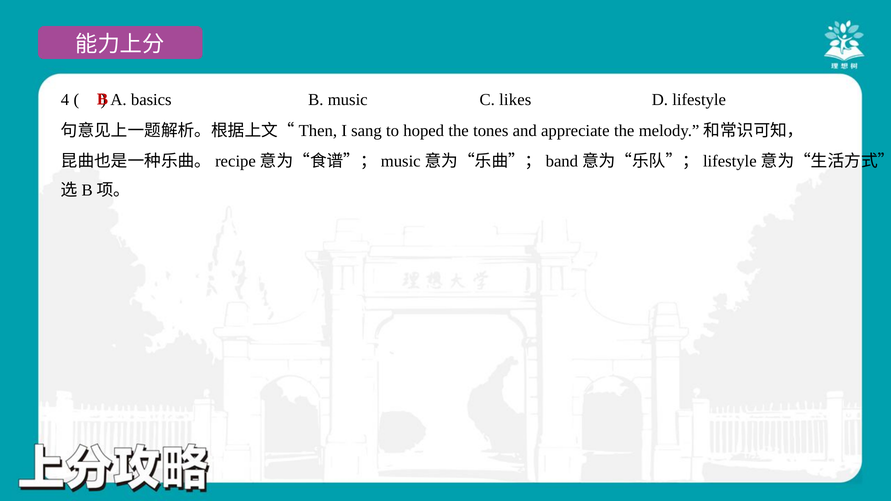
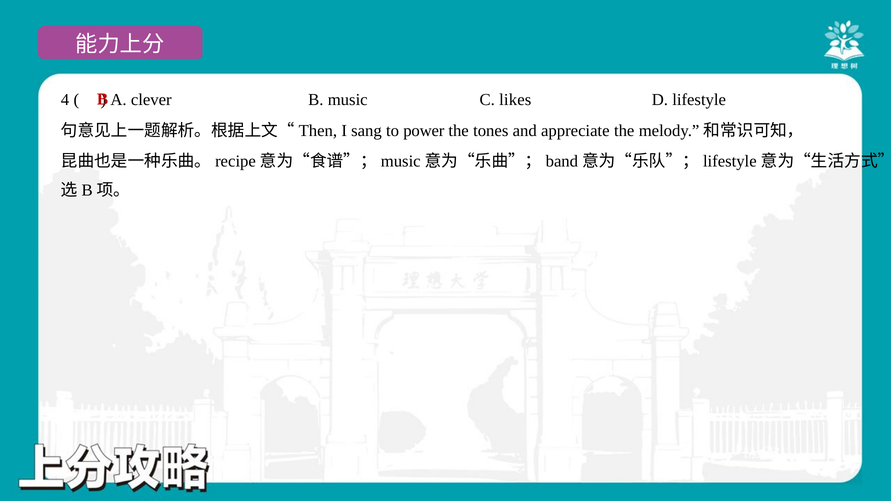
basics: basics -> clever (151, 100)
hoped: hoped -> power (424, 131)
